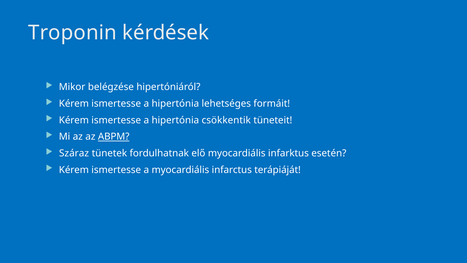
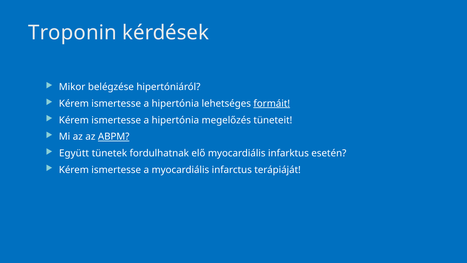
formáit underline: none -> present (272, 103)
csökkentik: csökkentik -> megelőzés (226, 120)
Száraz: Száraz -> Együtt (74, 153)
